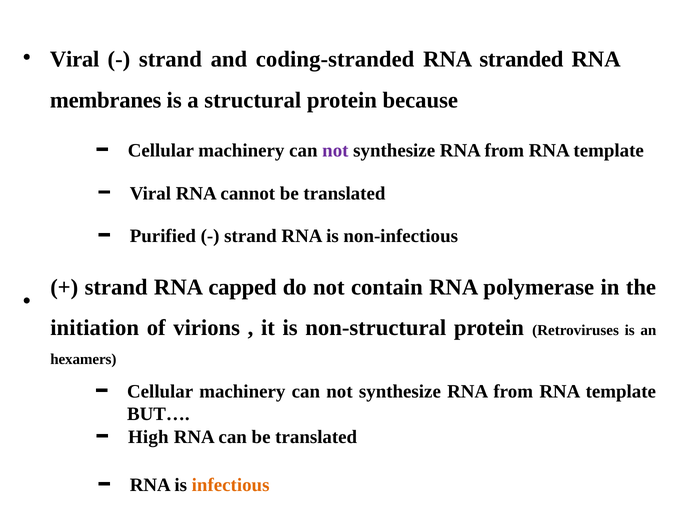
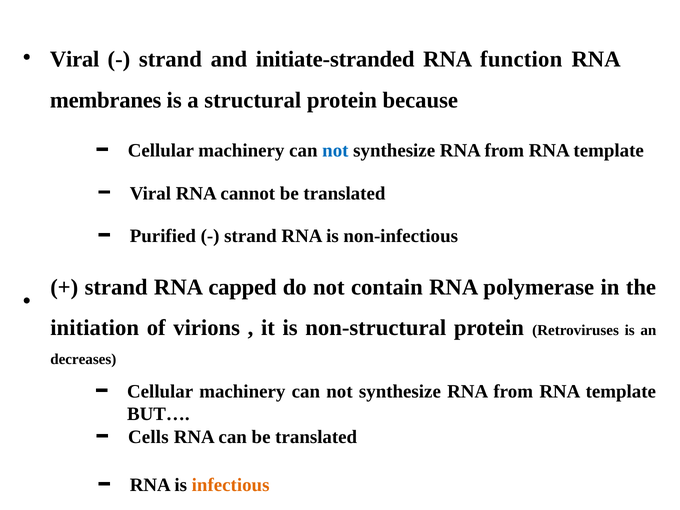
coding-stranded: coding-stranded -> initiate-stranded (335, 60)
stranded: stranded -> function (521, 60)
not colour: purple -> blue (335, 150)
hexamers: hexamers -> decreases (83, 359)
High: High -> Cells (148, 437)
